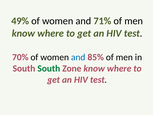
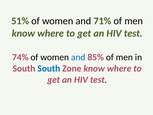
49%: 49% -> 51% (20, 21)
70%: 70% -> 74% (20, 57)
South colour: green -> blue (49, 68)
